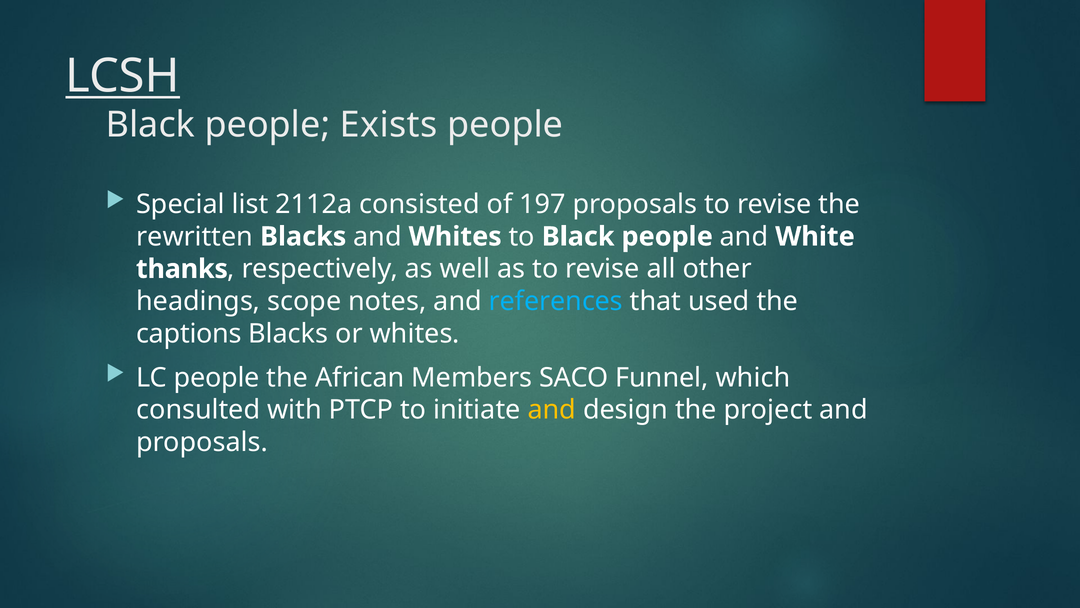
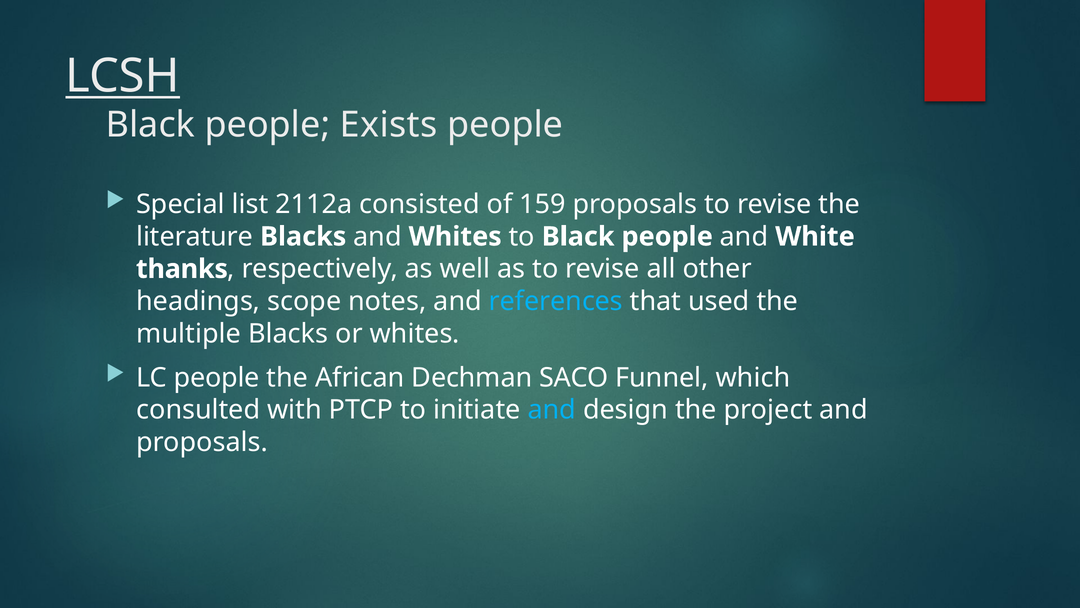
197: 197 -> 159 (543, 204)
rewritten: rewritten -> literature (195, 236)
captions: captions -> multiple (189, 334)
Members: Members -> Dechman (472, 377)
and colour: yellow -> light blue (552, 410)
